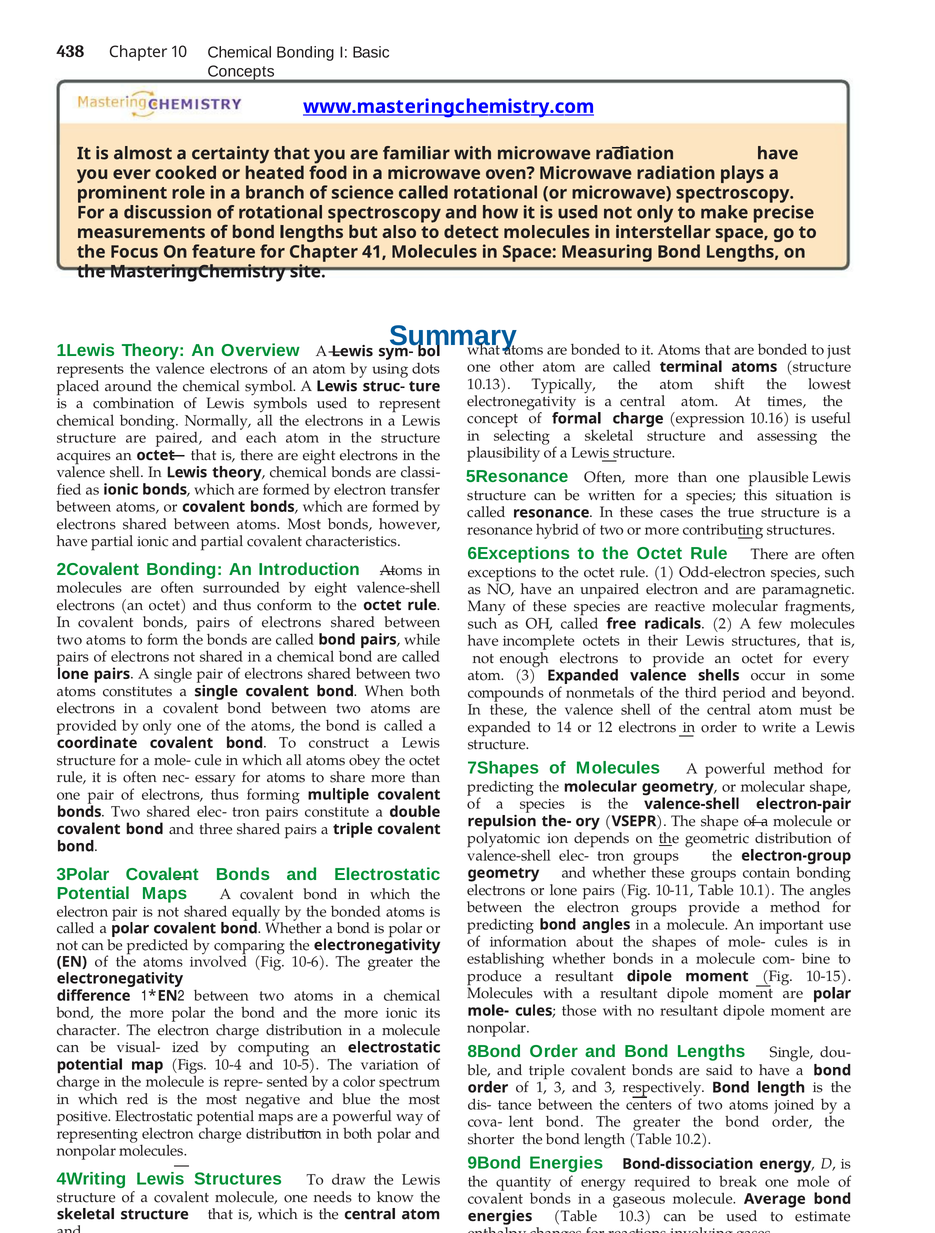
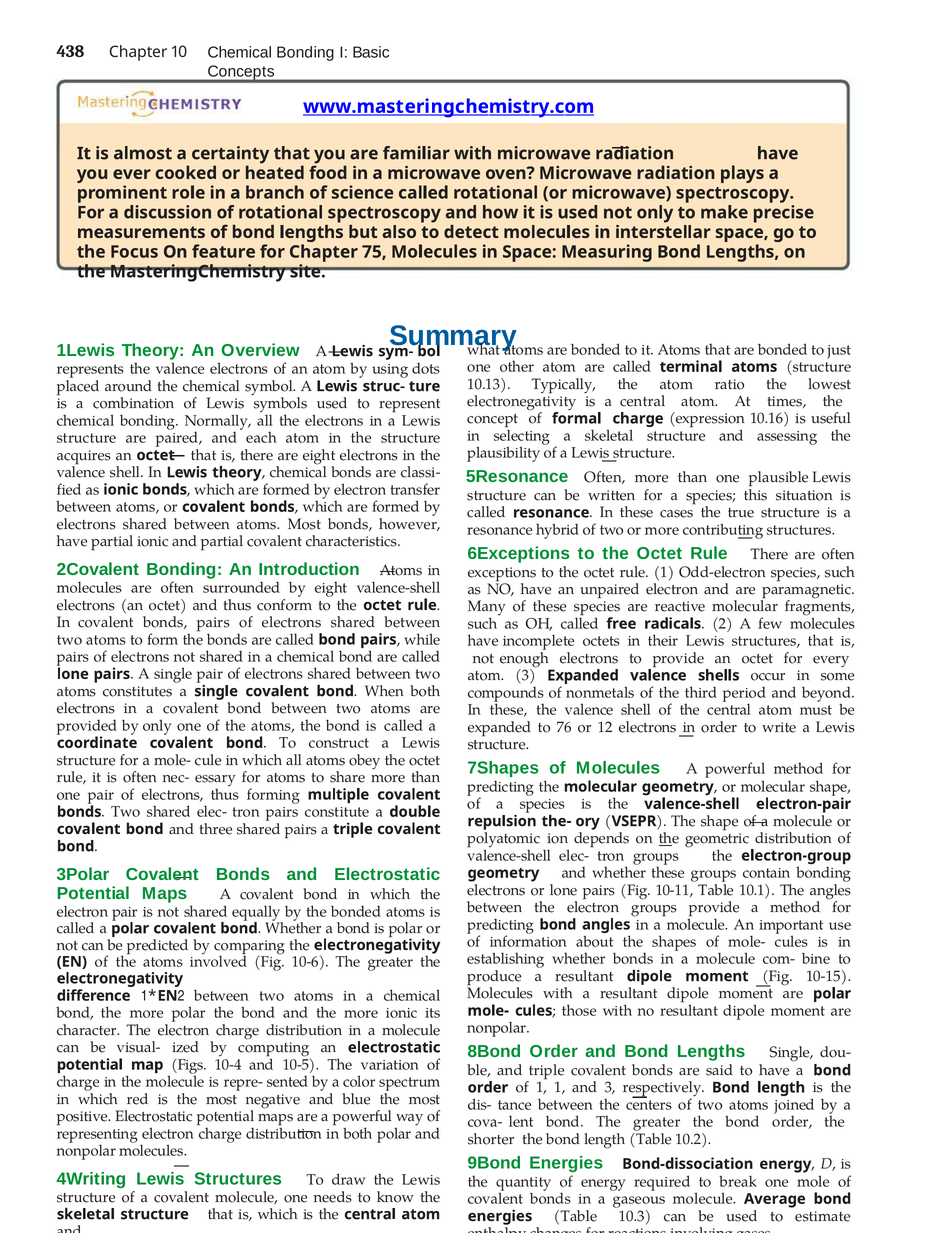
41: 41 -> 75 (374, 252)
shift: shift -> ratio (730, 384)
14: 14 -> 76 (564, 727)
1 3: 3 -> 1 (560, 1087)
